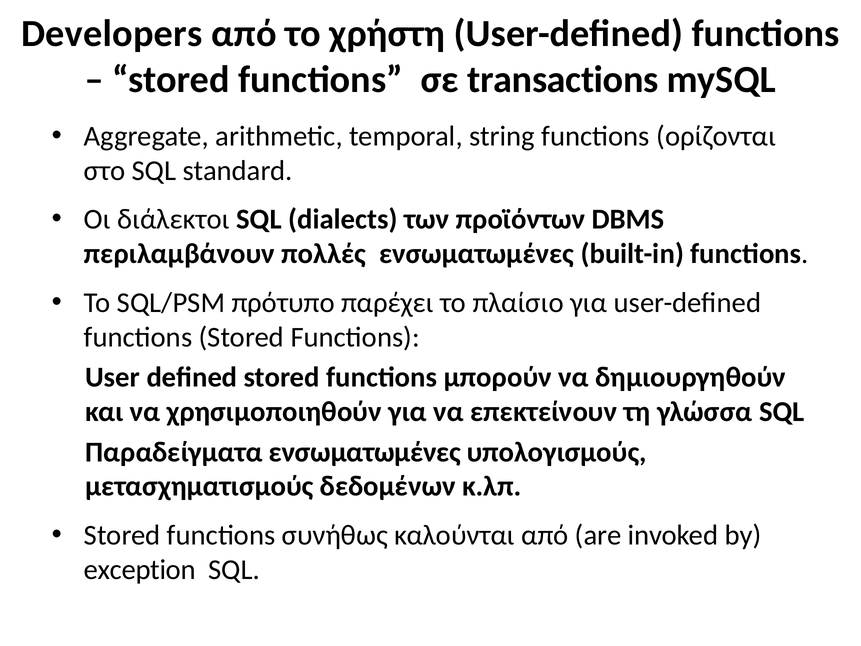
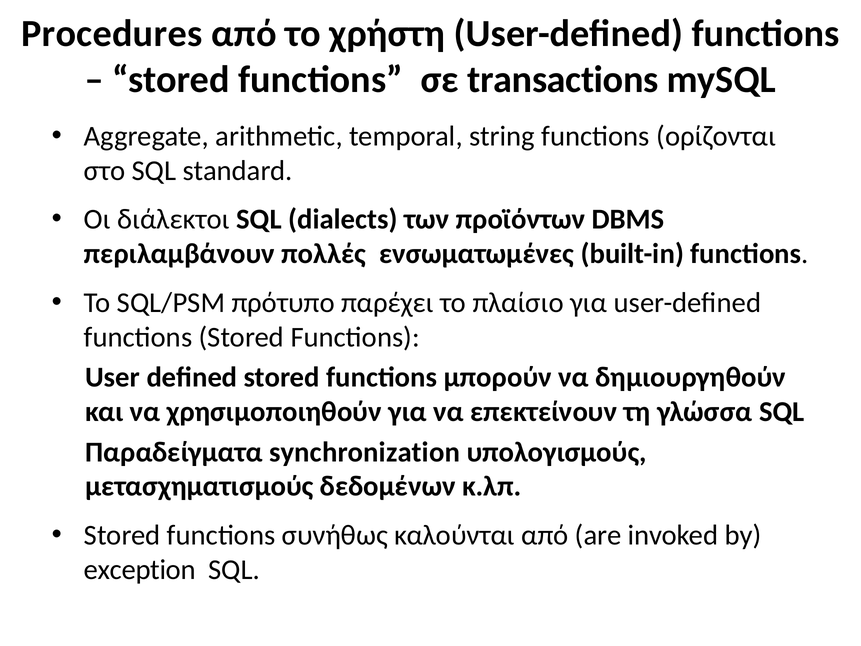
Developers: Developers -> Procedures (112, 33)
Παραδείγματα ενσωματωμένες: ενσωματωμένες -> synchronization (365, 452)
